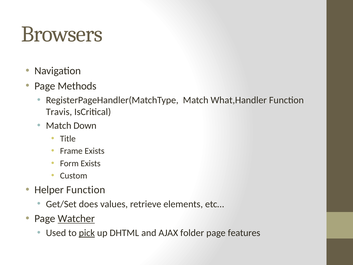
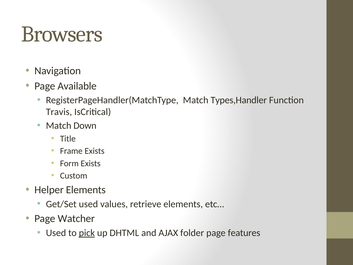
Methods: Methods -> Available (77, 86)
What,Handler: What,Handler -> Types,Handler (239, 100)
Helper Function: Function -> Elements (86, 190)
Get/Set does: does -> used (88, 204)
Watcher underline: present -> none (76, 218)
